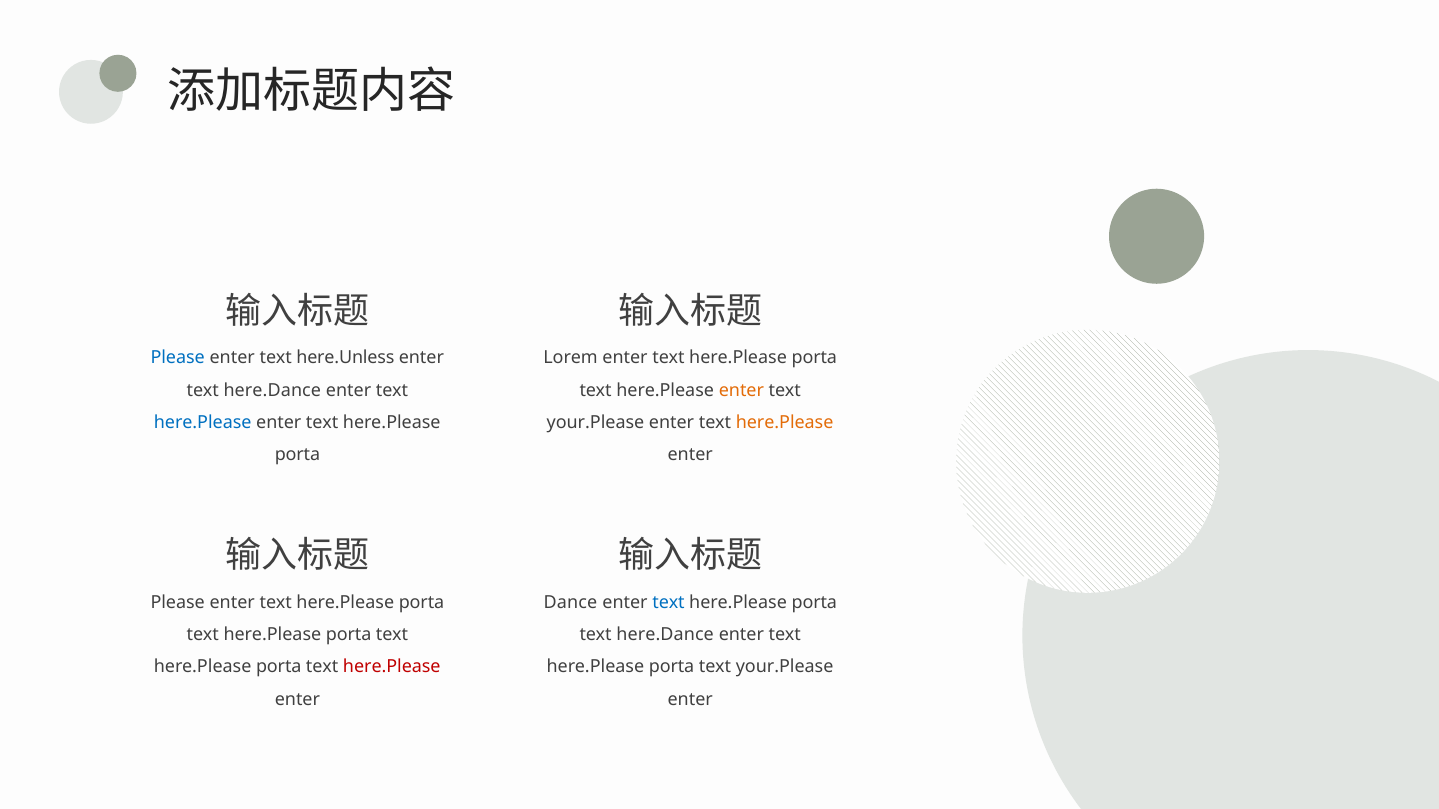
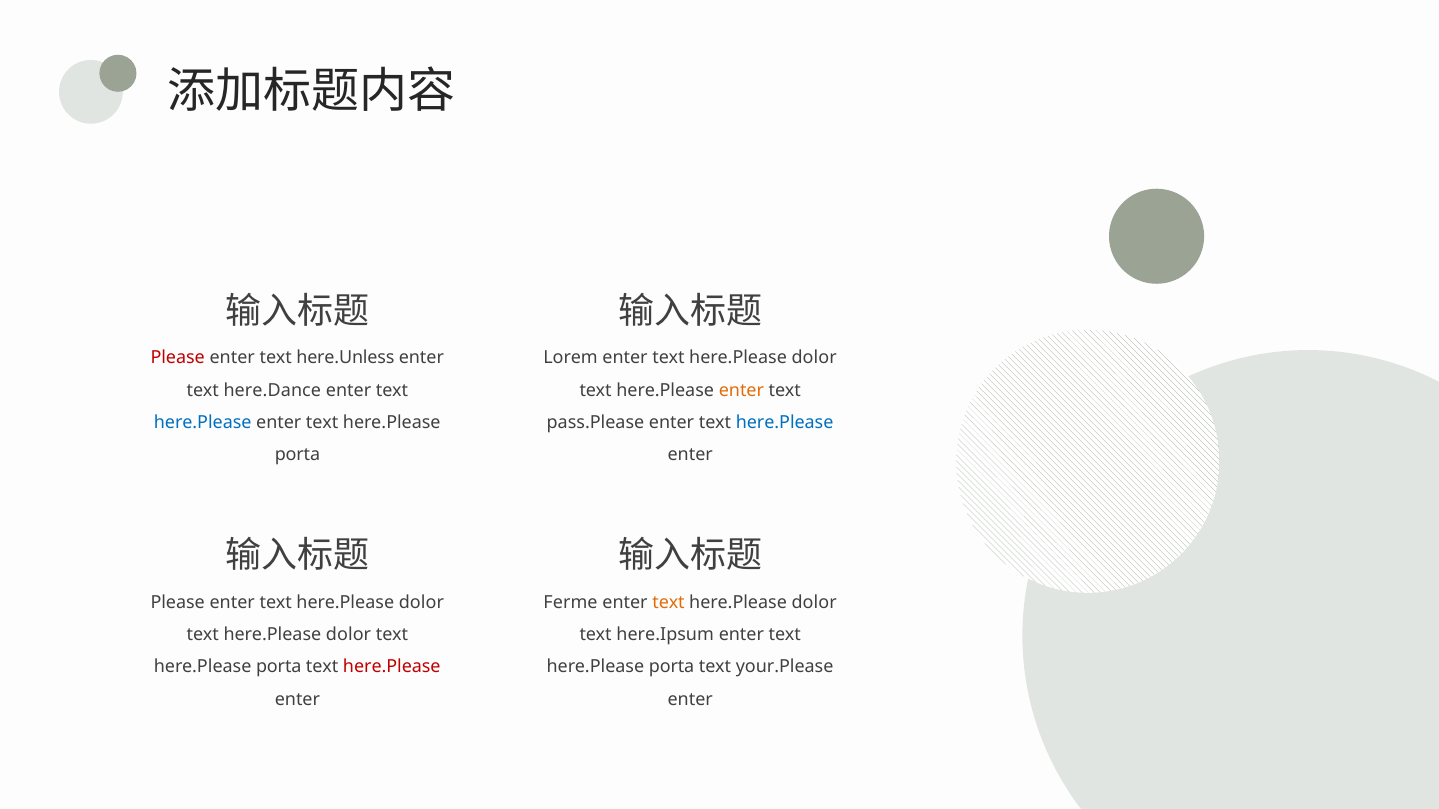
Please colour: blue -> red (178, 358)
porta: porta -> dolor (814, 358)
your.Please: your.Please -> pass.Please (595, 423)
here.Please colour: orange -> blue (785, 423)
porta: porta -> dolor (421, 602)
Dance: Dance -> Ferme (570, 602)
text colour: blue -> orange (669, 602)
porta: porta -> dolor (814, 602)
porta: porta -> dolor (349, 635)
here.Dance: here.Dance -> here.Ipsum (665, 635)
